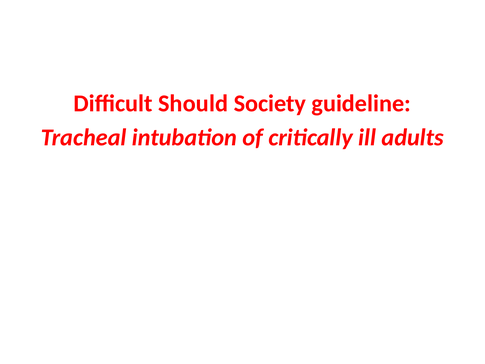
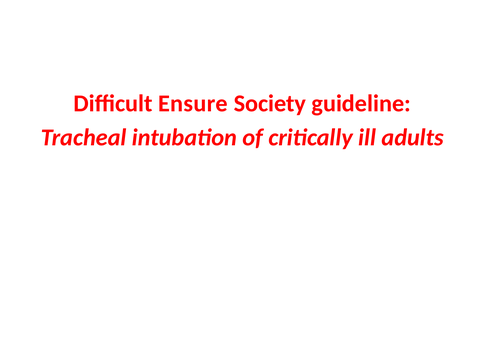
Should: Should -> Ensure (193, 104)
